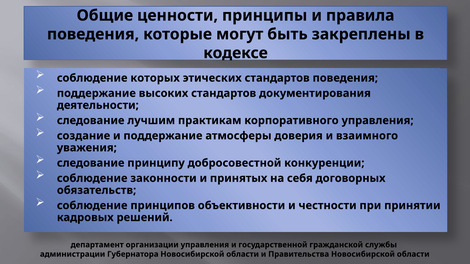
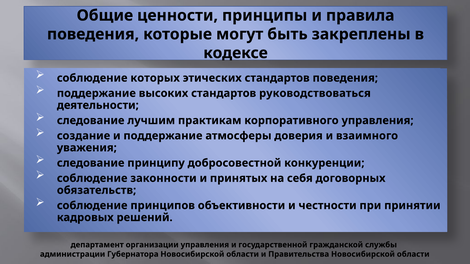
документирования: документирования -> руководствоваться (315, 93)
